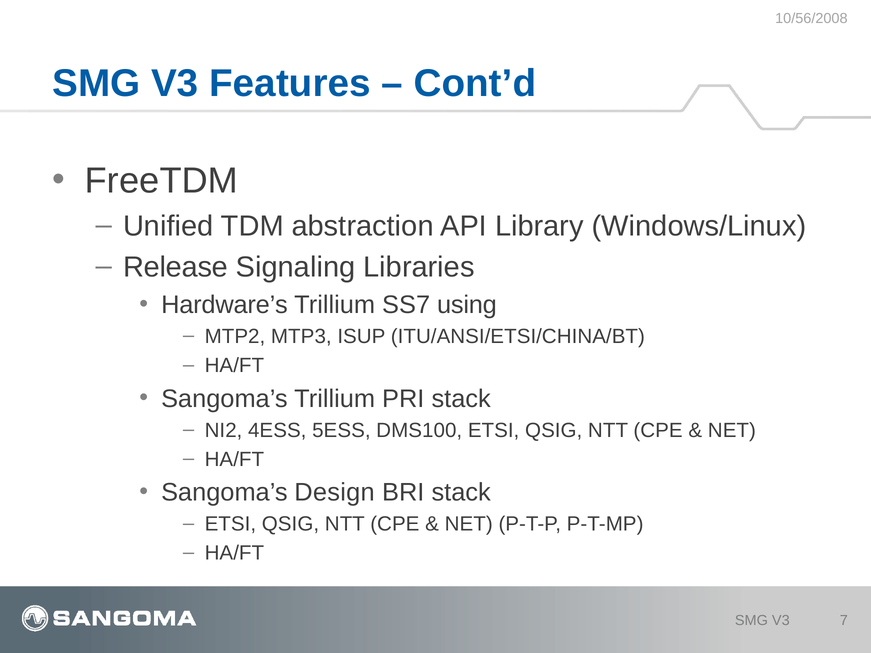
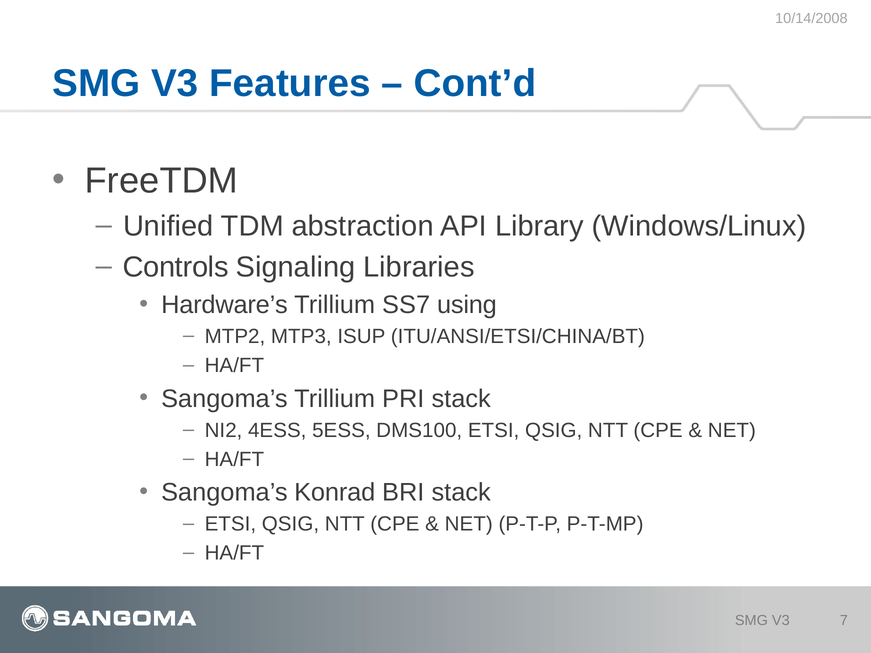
10/56/2008: 10/56/2008 -> 10/14/2008 (811, 18)
Release: Release -> Controls (176, 267)
Design: Design -> Konrad (335, 493)
